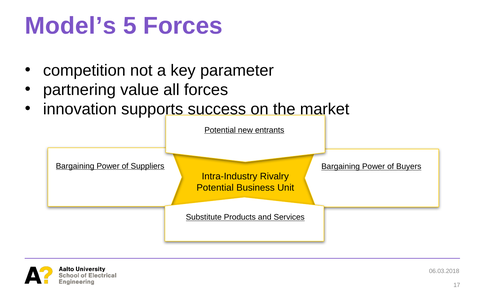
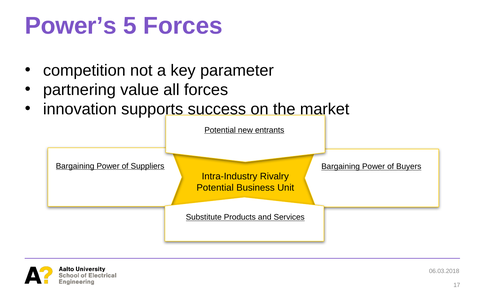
Model’s: Model’s -> Power’s (71, 26)
